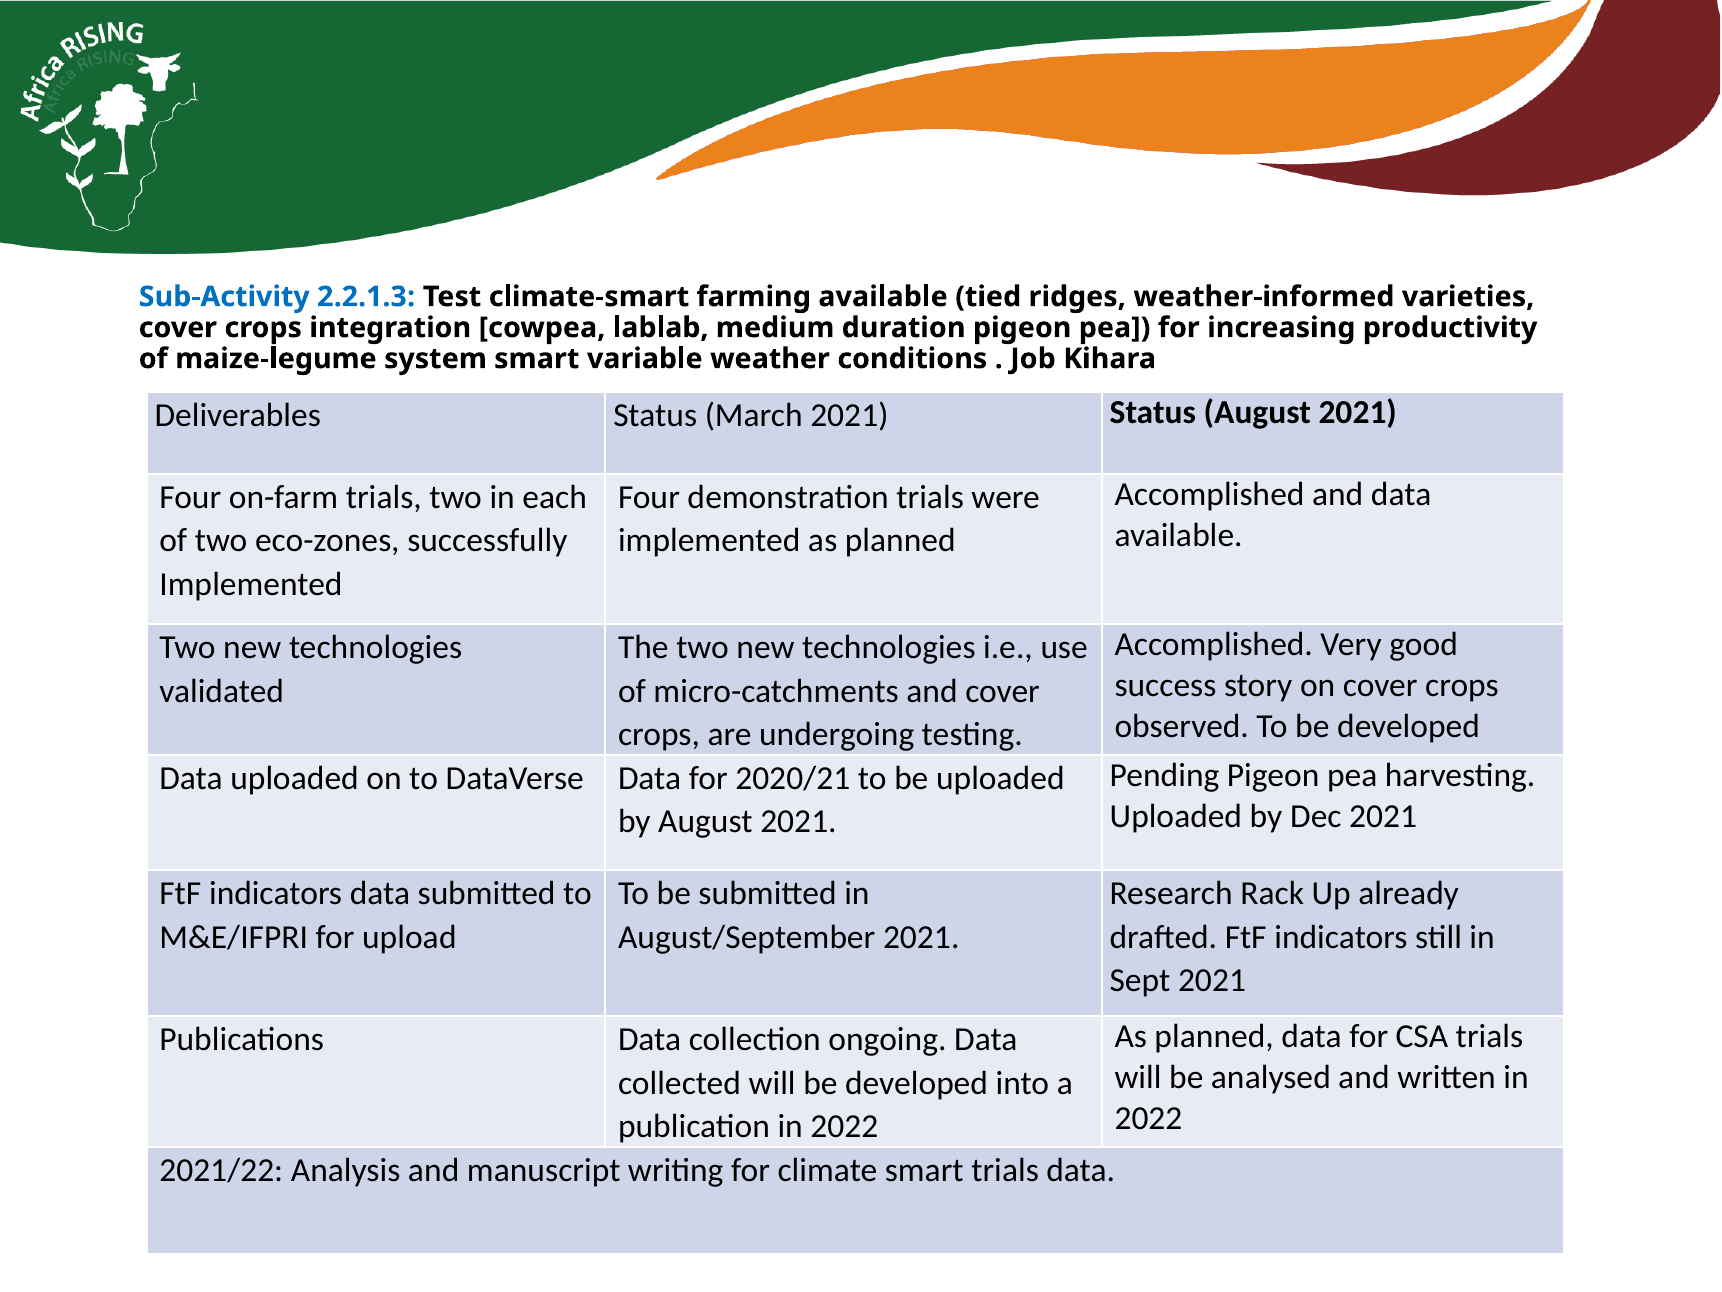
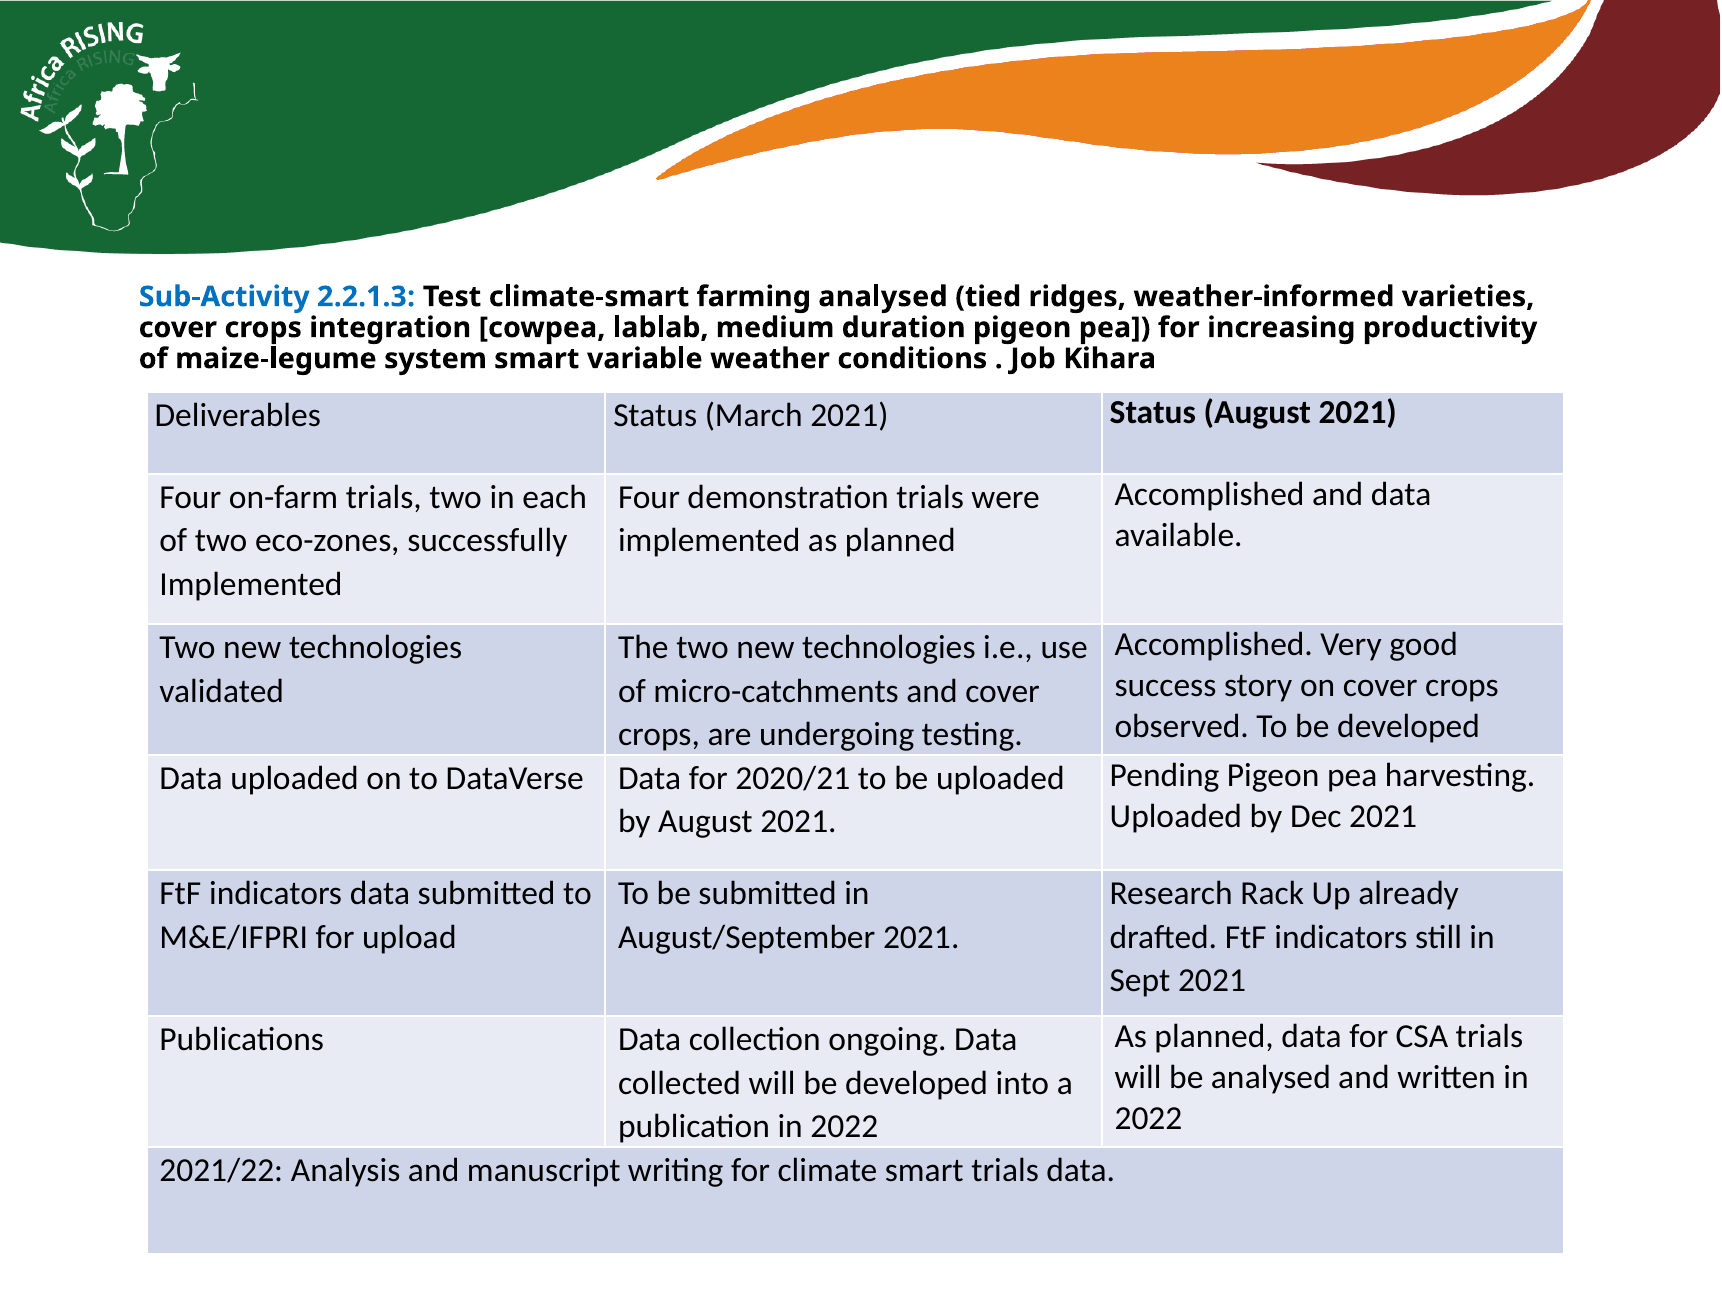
farming available: available -> analysed (883, 297)
